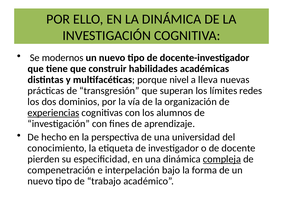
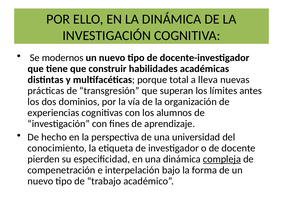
nivel: nivel -> total (179, 80)
redes: redes -> antes (251, 91)
experiencias underline: present -> none (53, 113)
